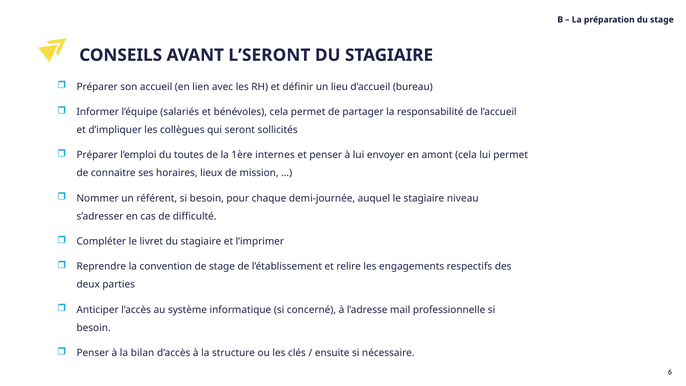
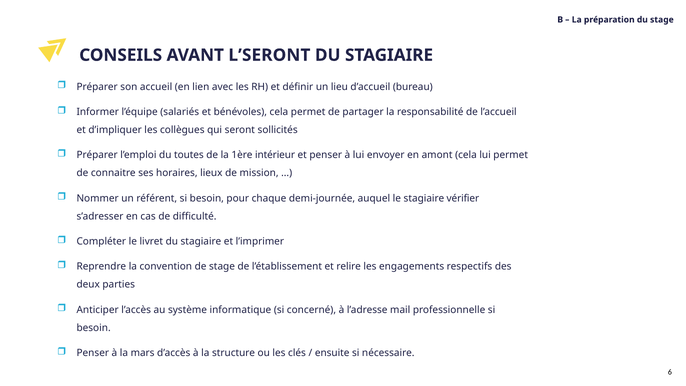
internes: internes -> intérieur (275, 155)
niveau: niveau -> vérifier (463, 198)
bilan: bilan -> mars (143, 353)
